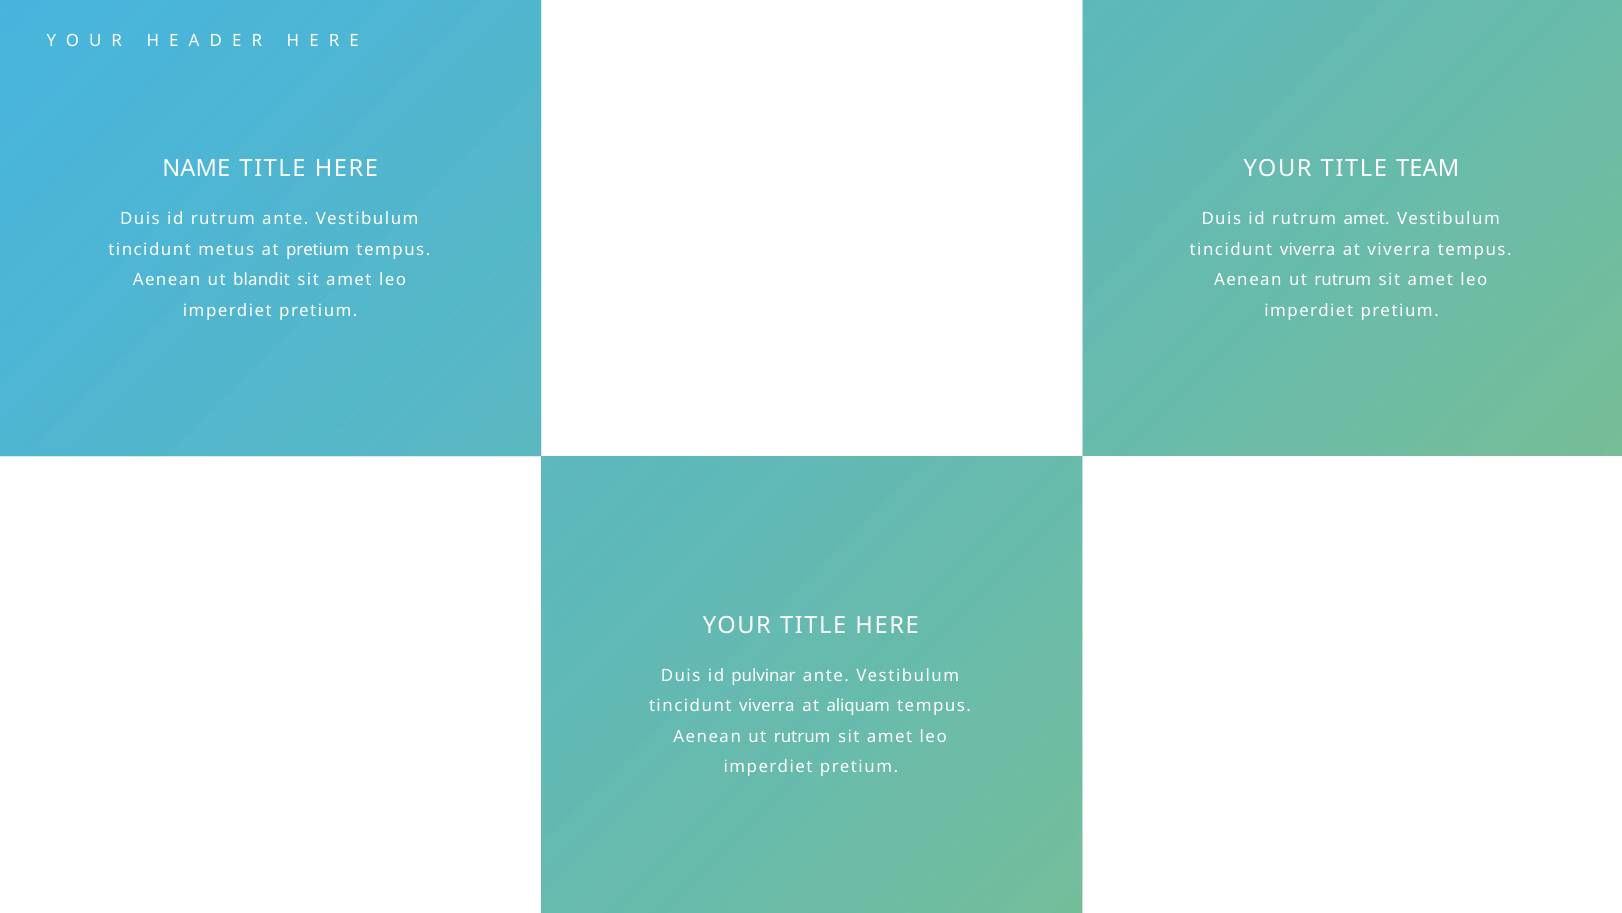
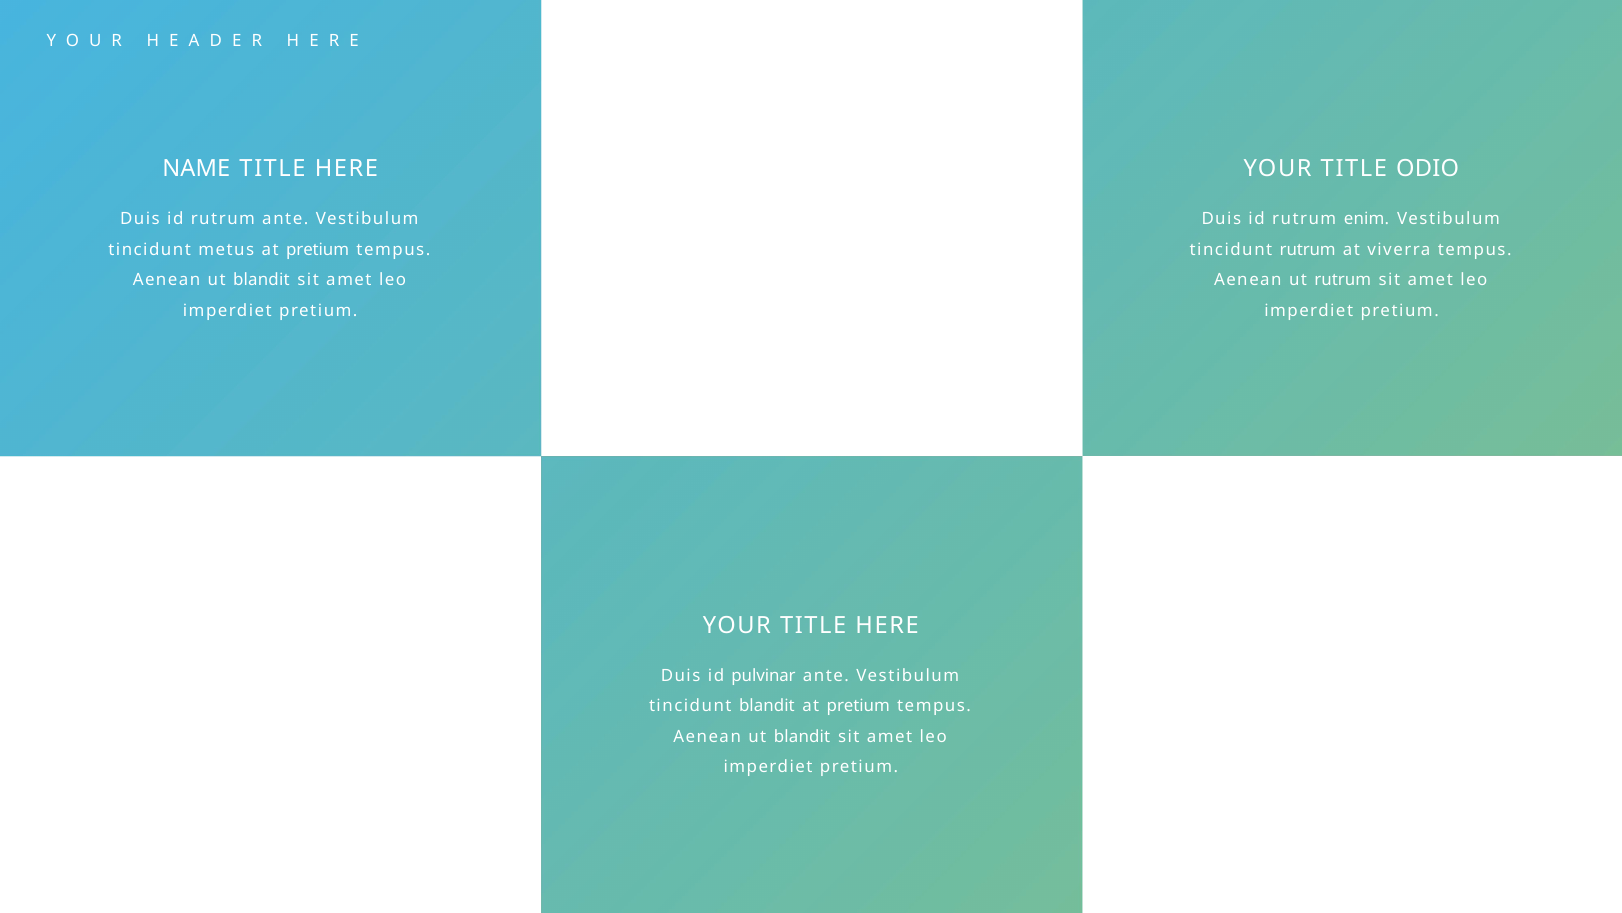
TEAM: TEAM -> ODIO (1428, 169)
rutrum amet: amet -> enim (1367, 219)
viverra: viverra -> rutrum (1308, 250)
viverra: viverra -> blandit (767, 706)
aliquam: aliquam -> pretium (858, 706)
rutrum: rutrum -> blandit (802, 736)
